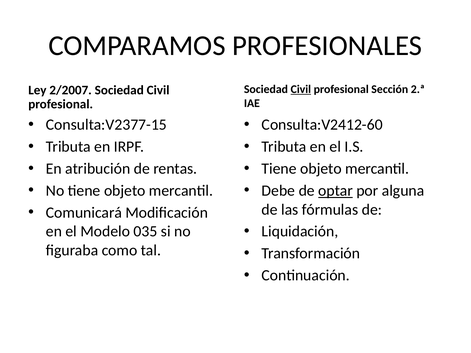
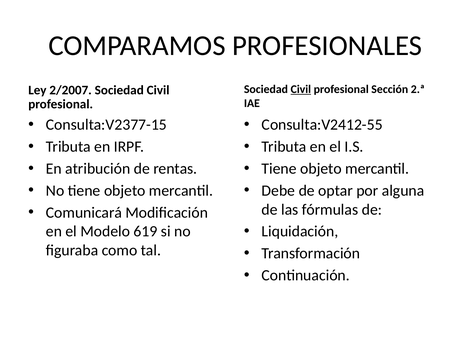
Consulta:V2412-60: Consulta:V2412-60 -> Consulta:V2412-55 (322, 125)
optar underline: present -> none (336, 191)
035: 035 -> 619 (146, 232)
